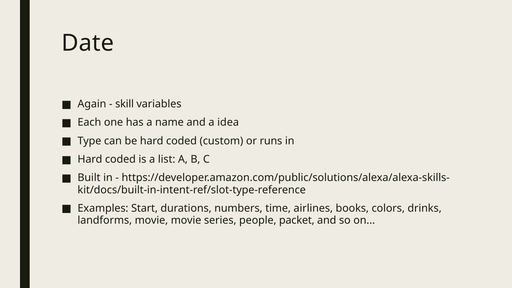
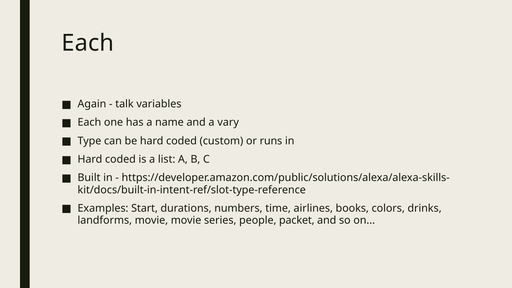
Date: Date -> Each (88, 43)
skill: skill -> talk (124, 104)
idea: idea -> vary (228, 122)
